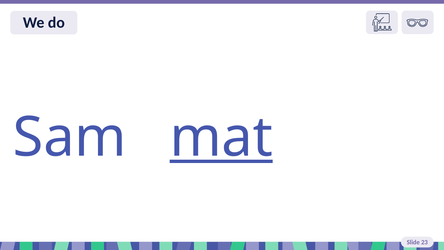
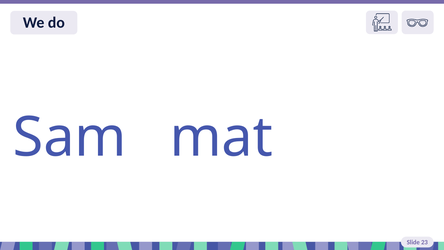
mat underline: present -> none (221, 137)
